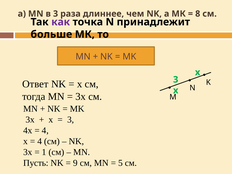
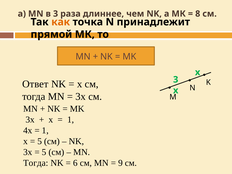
как colour: purple -> orange (61, 22)
больше: больше -> прямой (51, 34)
3: 3 -> 1 (71, 120)
4: 4 -> 1 (45, 130)
4: 4 -> 5 (40, 141)
1: 1 -> 5 (44, 152)
Пусть: Пусть -> Тогда (36, 163)
9: 9 -> 6 (75, 163)
5: 5 -> 9 (120, 163)
